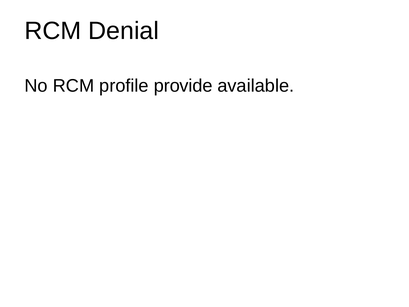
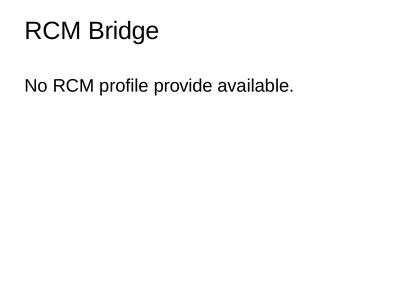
Denial: Denial -> Bridge (124, 31)
